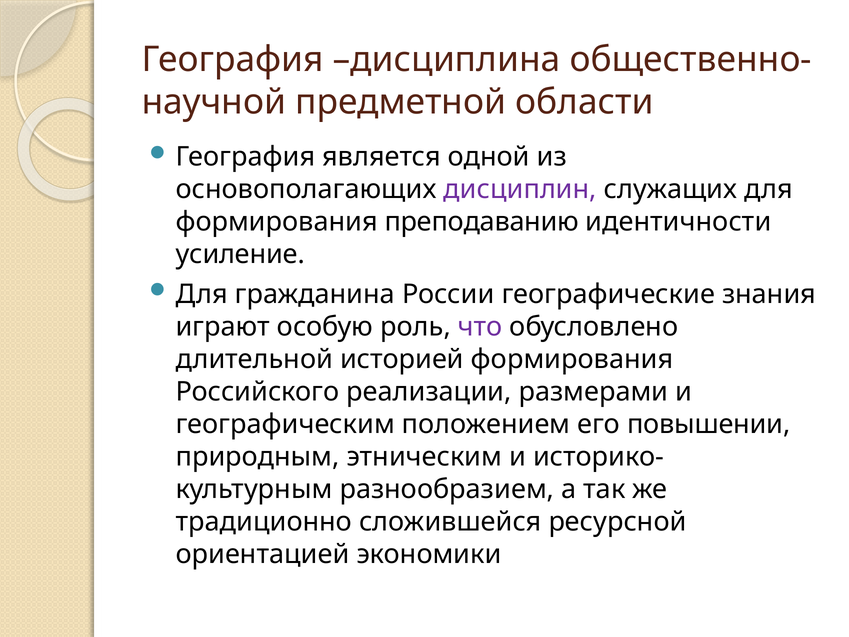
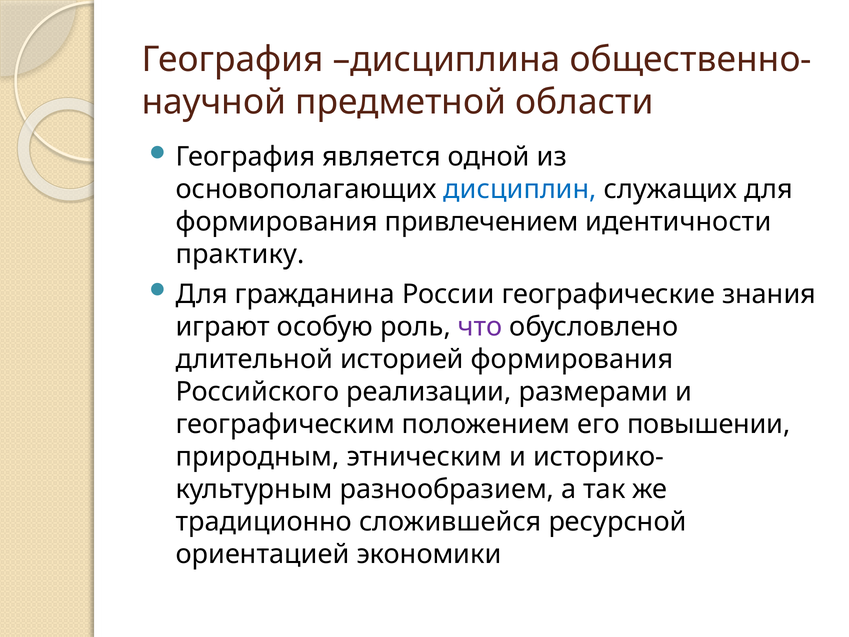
дисциплин colour: purple -> blue (520, 189)
преподаванию: преподаванию -> привлечением (482, 222)
усиление: усиление -> практику (240, 254)
